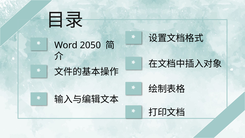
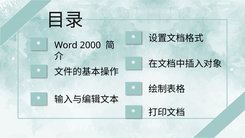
2050: 2050 -> 2000 (90, 45)
